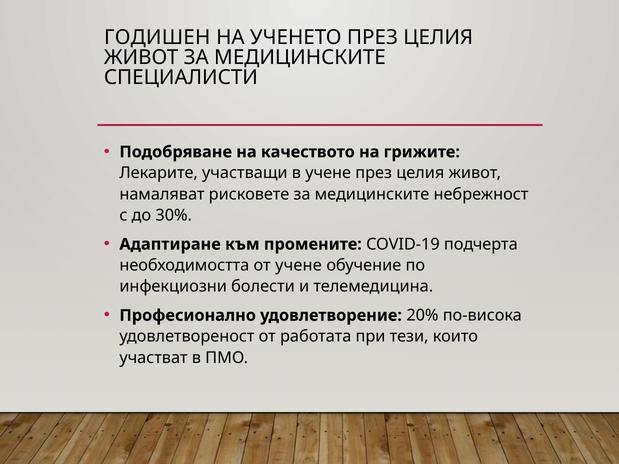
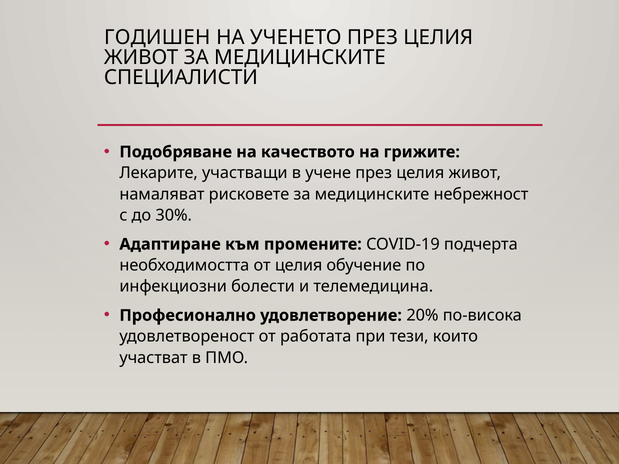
от учене: учене -> целия (299, 266)
